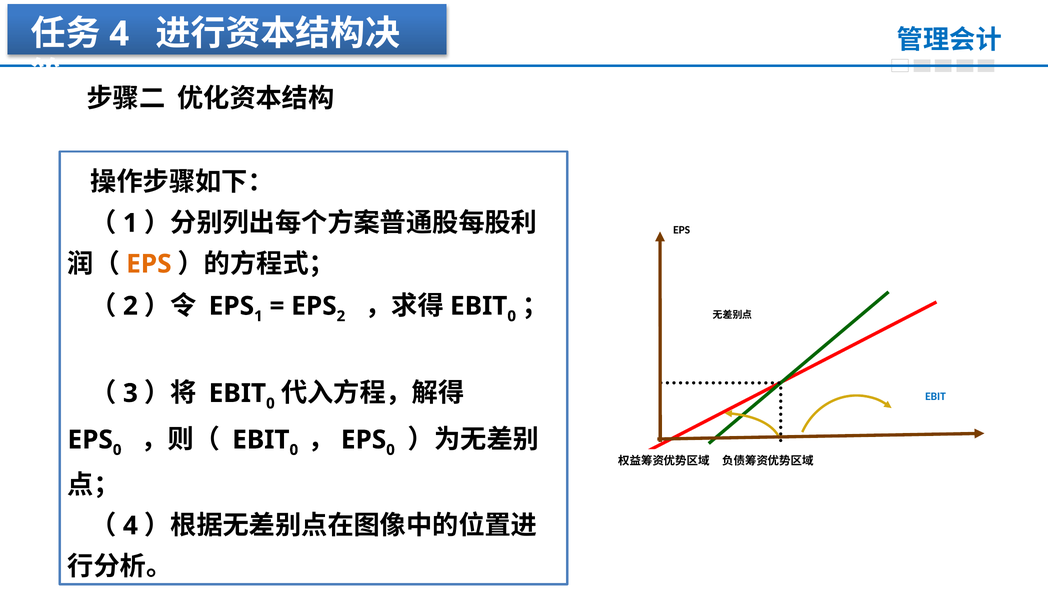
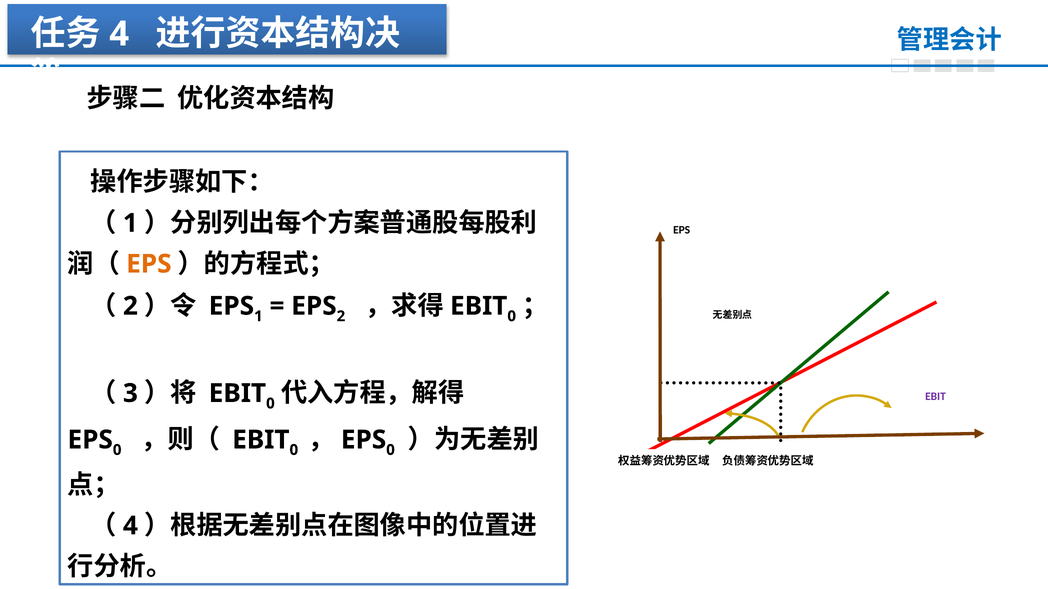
EBIT colour: blue -> purple (935, 397)
